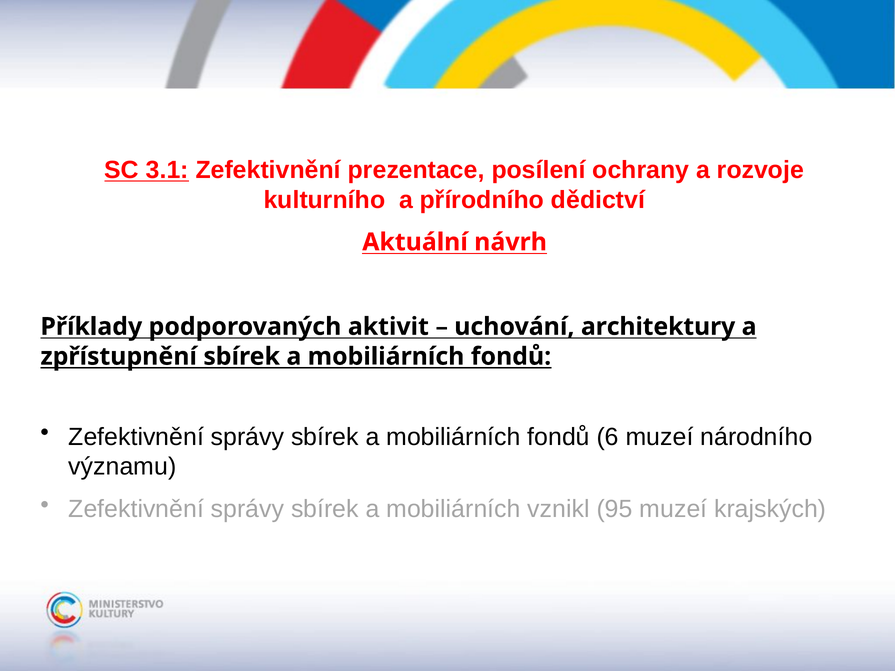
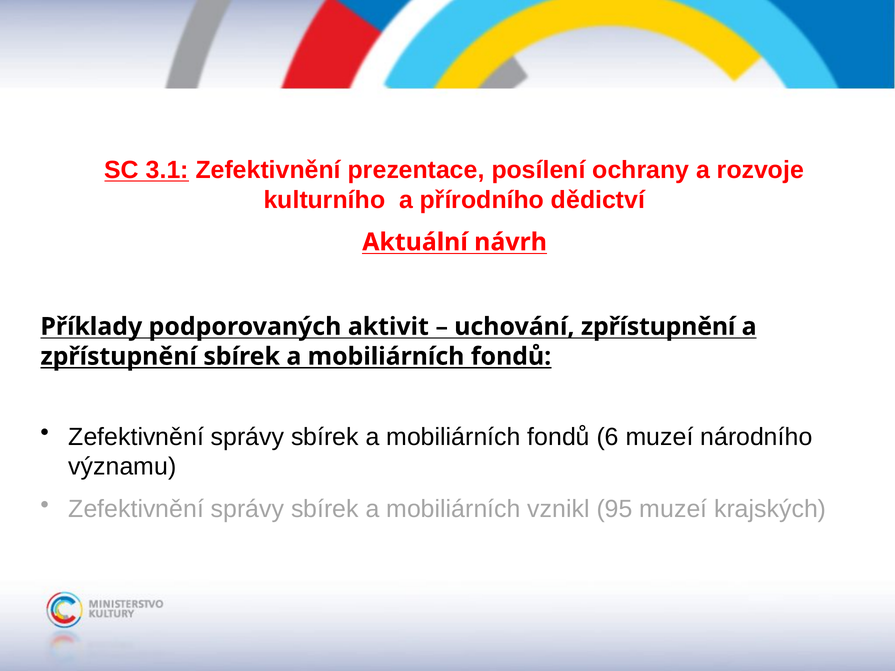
uchování architektury: architektury -> zpřístupnění (658, 327)
